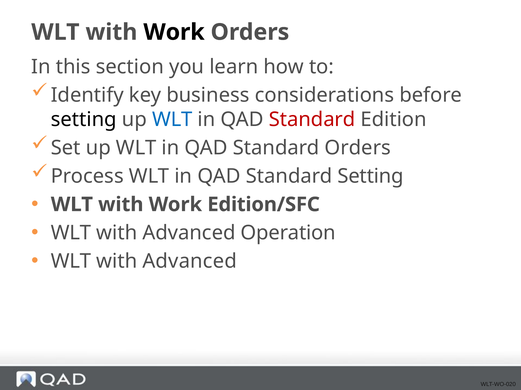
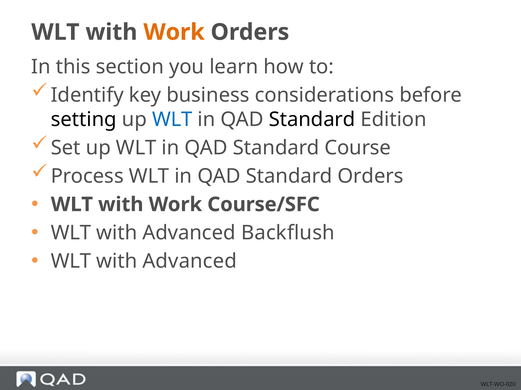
Work colour: black -> orange (174, 32)
Standard colour: red -> black (312, 120)
Standard Orders: Orders -> Course (358, 148)
Standard Setting: Setting -> Orders (371, 176)
Edition/SFC: Edition/SFC -> Course/SFC (264, 205)
Operation: Operation -> Backflush (288, 233)
